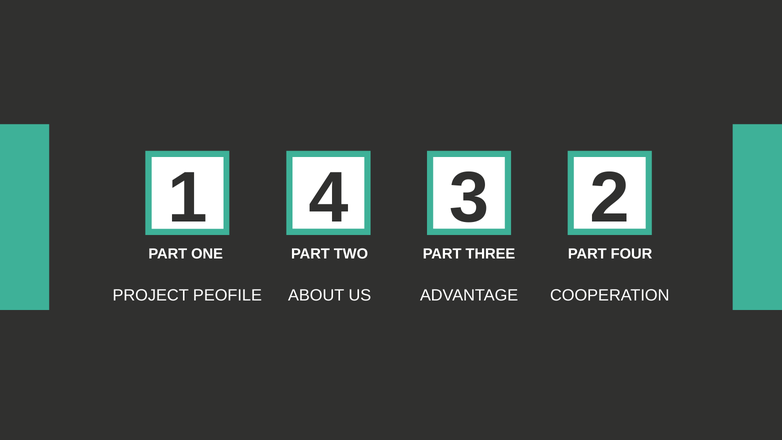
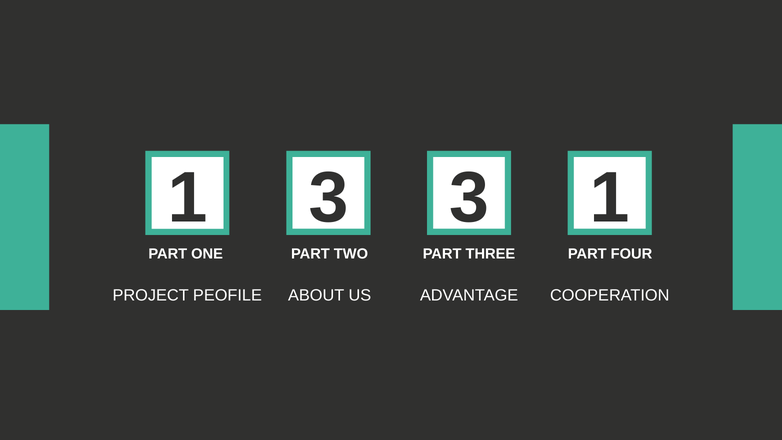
1 4: 4 -> 3 (328, 198)
3 2: 2 -> 1 (610, 198)
